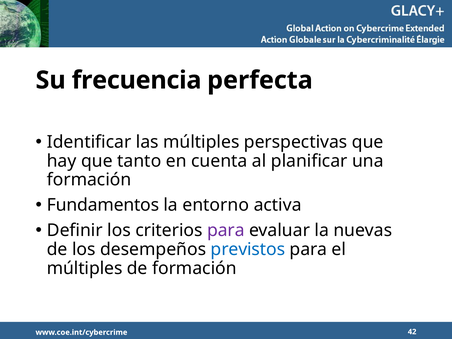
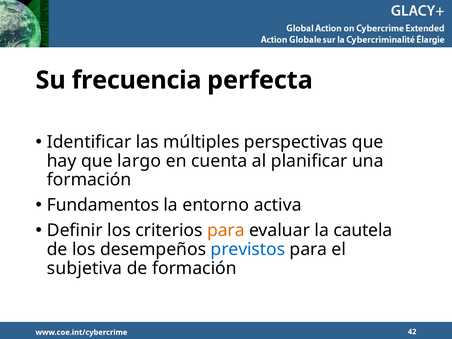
tanto: tanto -> largo (139, 161)
para colour: purple -> orange (226, 230)
nuevas: nuevas -> cautela (363, 230)
múltiples: múltiples -> subjetiva (85, 268)
